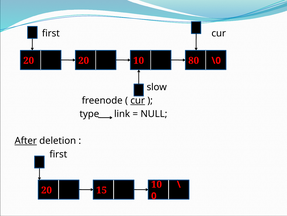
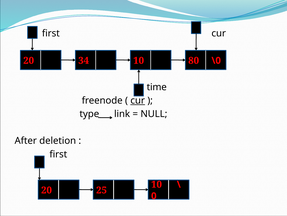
20 20: 20 -> 34 (84, 60)
slow: slow -> time (157, 87)
After underline: present -> none (26, 140)
15: 15 -> 25 (101, 190)
